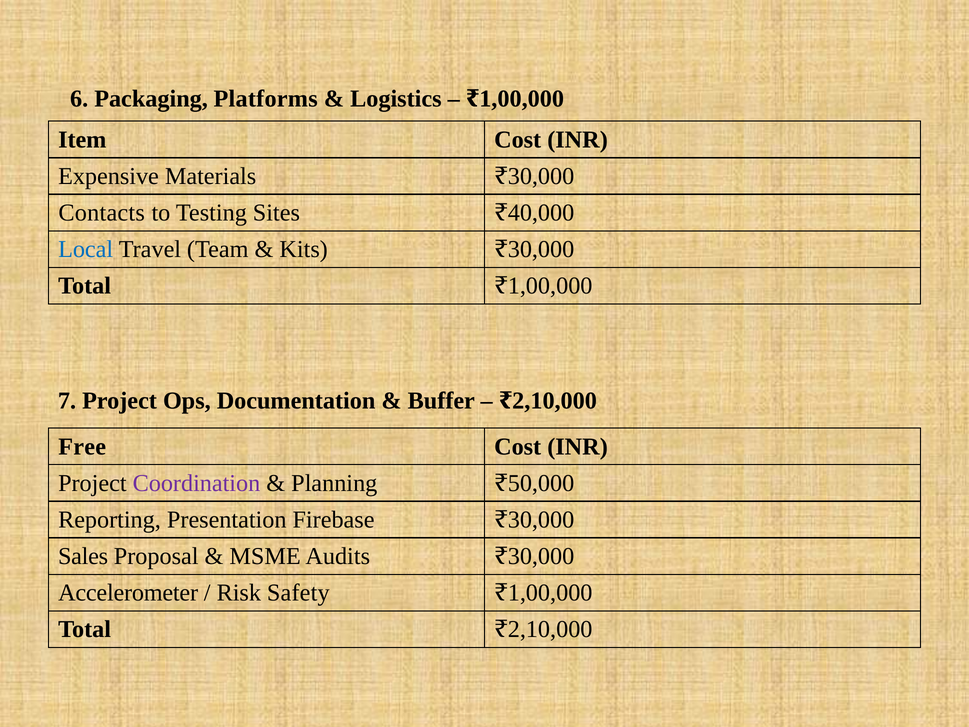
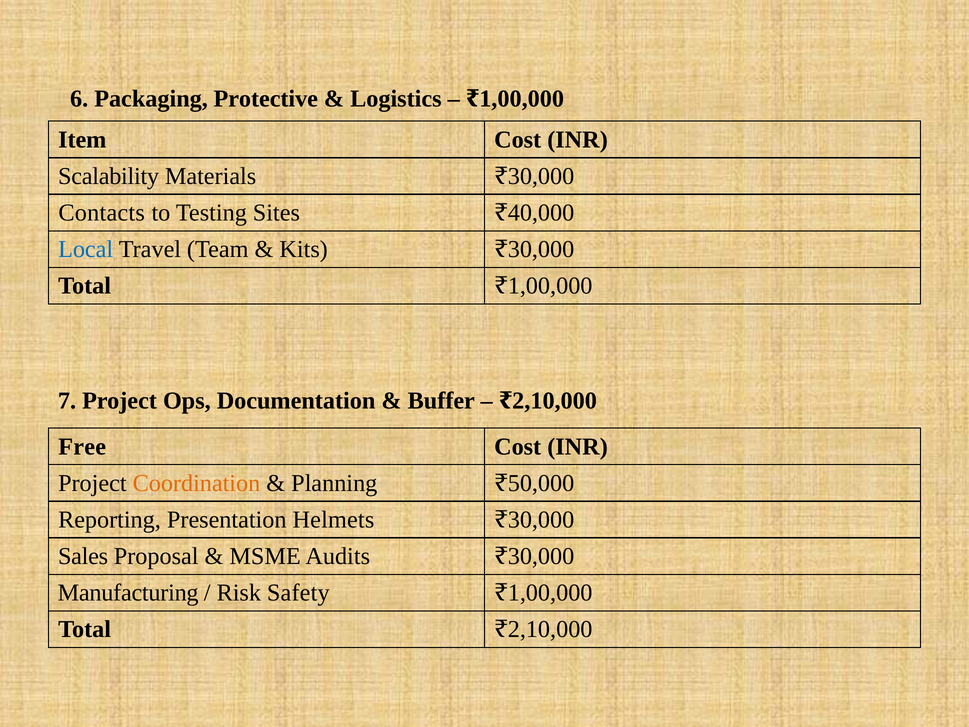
Platforms: Platforms -> Protective (266, 99)
Expensive: Expensive -> Scalability (109, 176)
Coordination colour: purple -> orange (196, 483)
Firebase: Firebase -> Helmets (333, 520)
Accelerometer: Accelerometer -> Manufacturing (128, 593)
